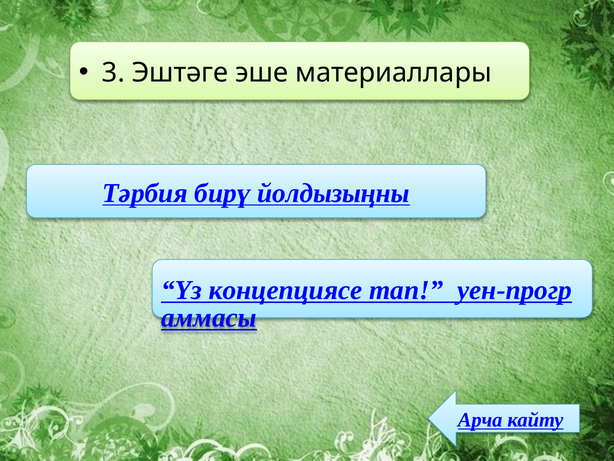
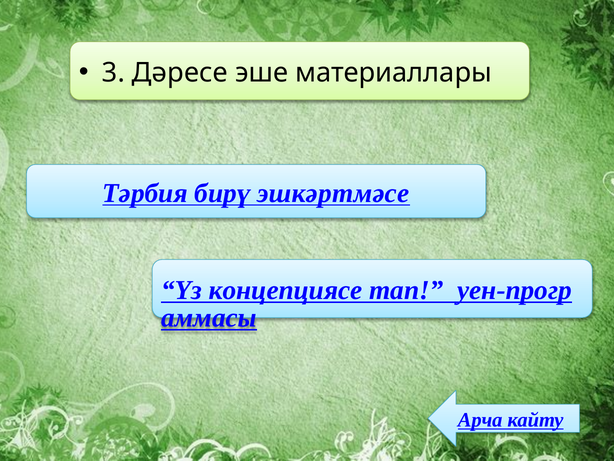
Эштәге: Эштәге -> Дәресе (180, 73)
йолдызыңны: йолдызыңны -> эшкәртмәсе (333, 193)
